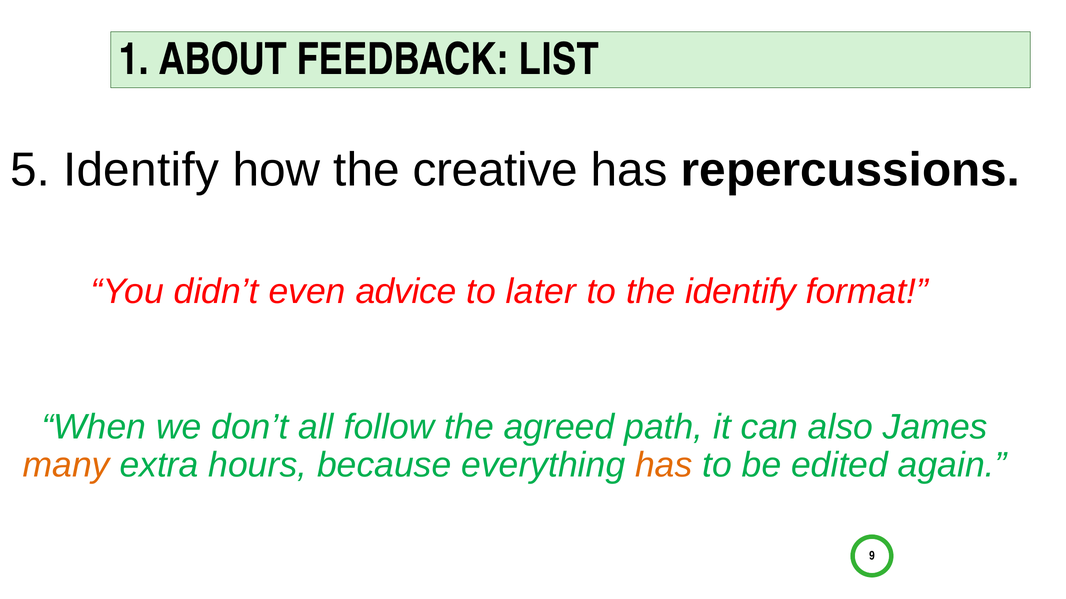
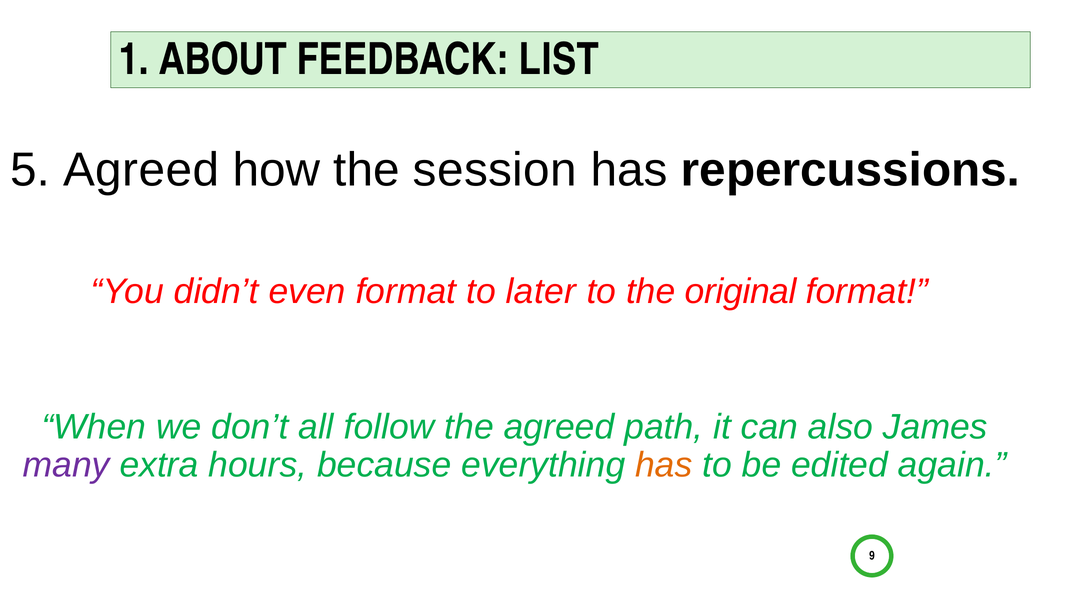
5 Identify: Identify -> Agreed (141, 170)
creative: creative -> session (495, 170)
even advice: advice -> format (406, 292)
the identify: identify -> original (741, 292)
many colour: orange -> purple (66, 466)
